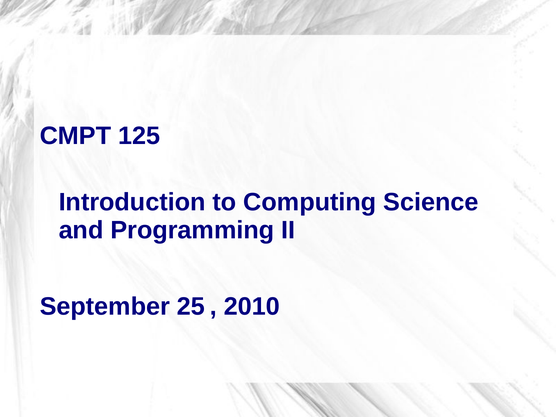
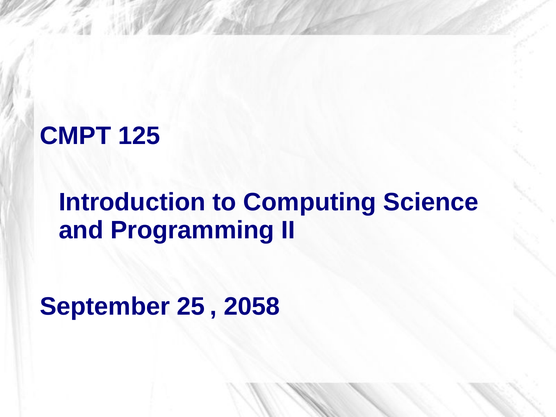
2010: 2010 -> 2058 (252, 307)
